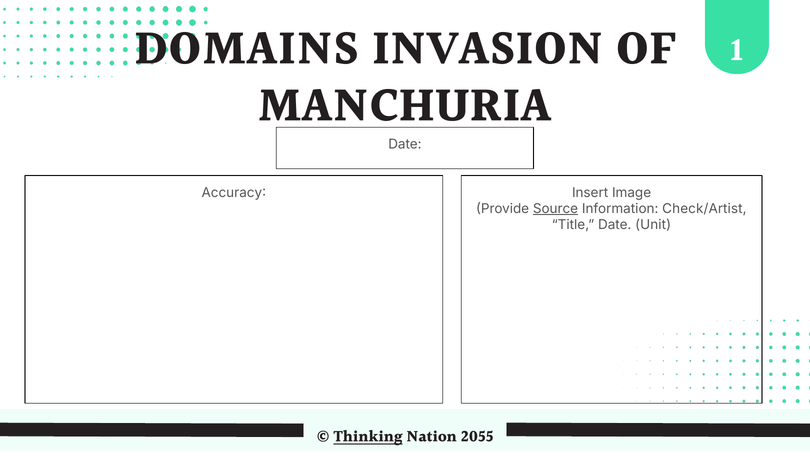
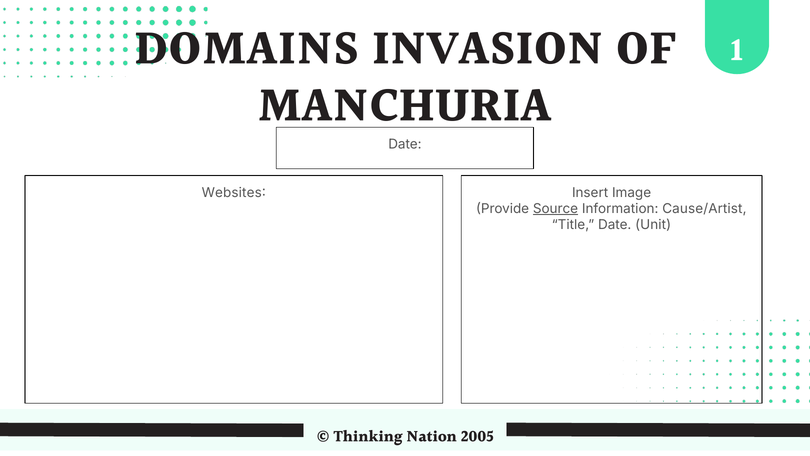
Accuracy: Accuracy -> Websites (234, 192)
Check/Artist: Check/Artist -> Cause/Artist (704, 209)
Thinking underline: present -> none (368, 437)
2055: 2055 -> 2005 (477, 437)
